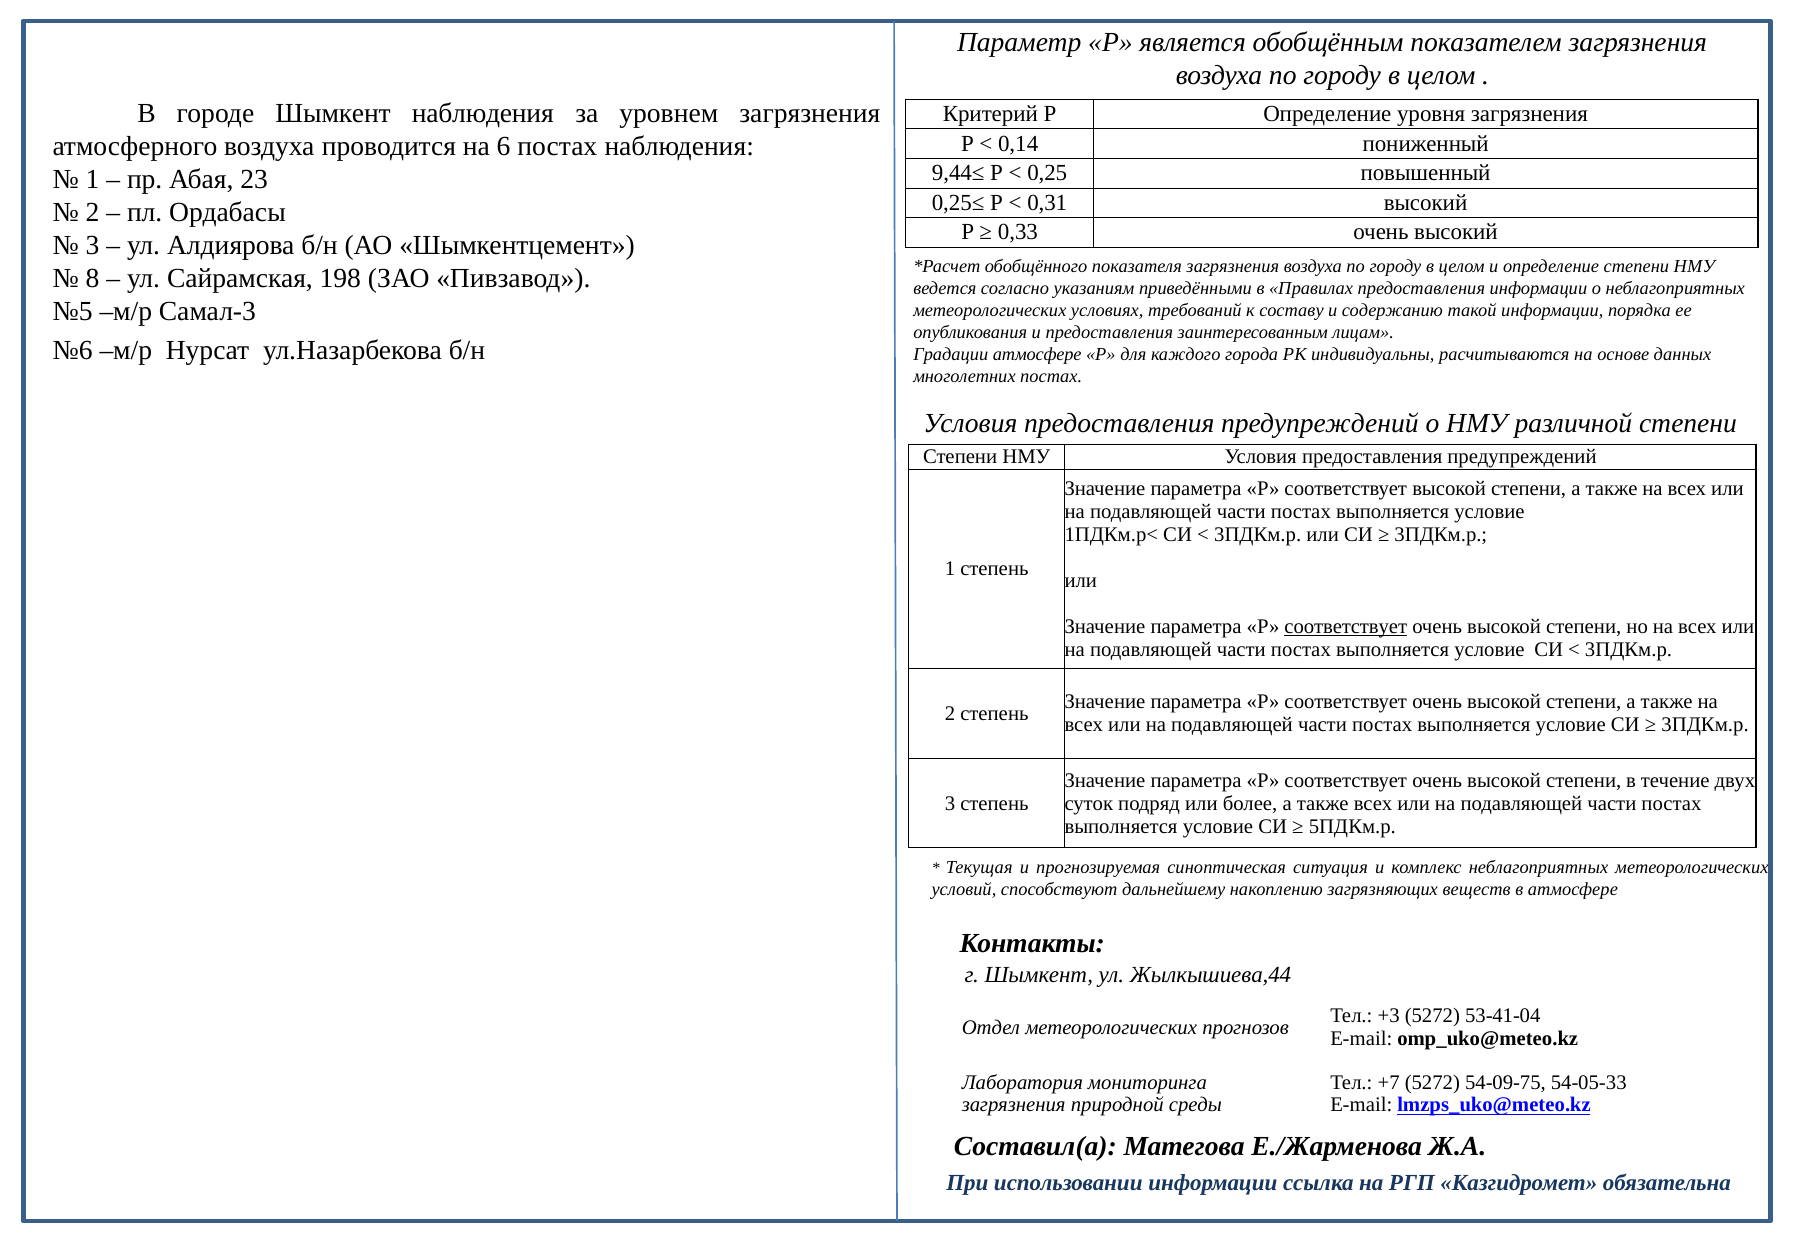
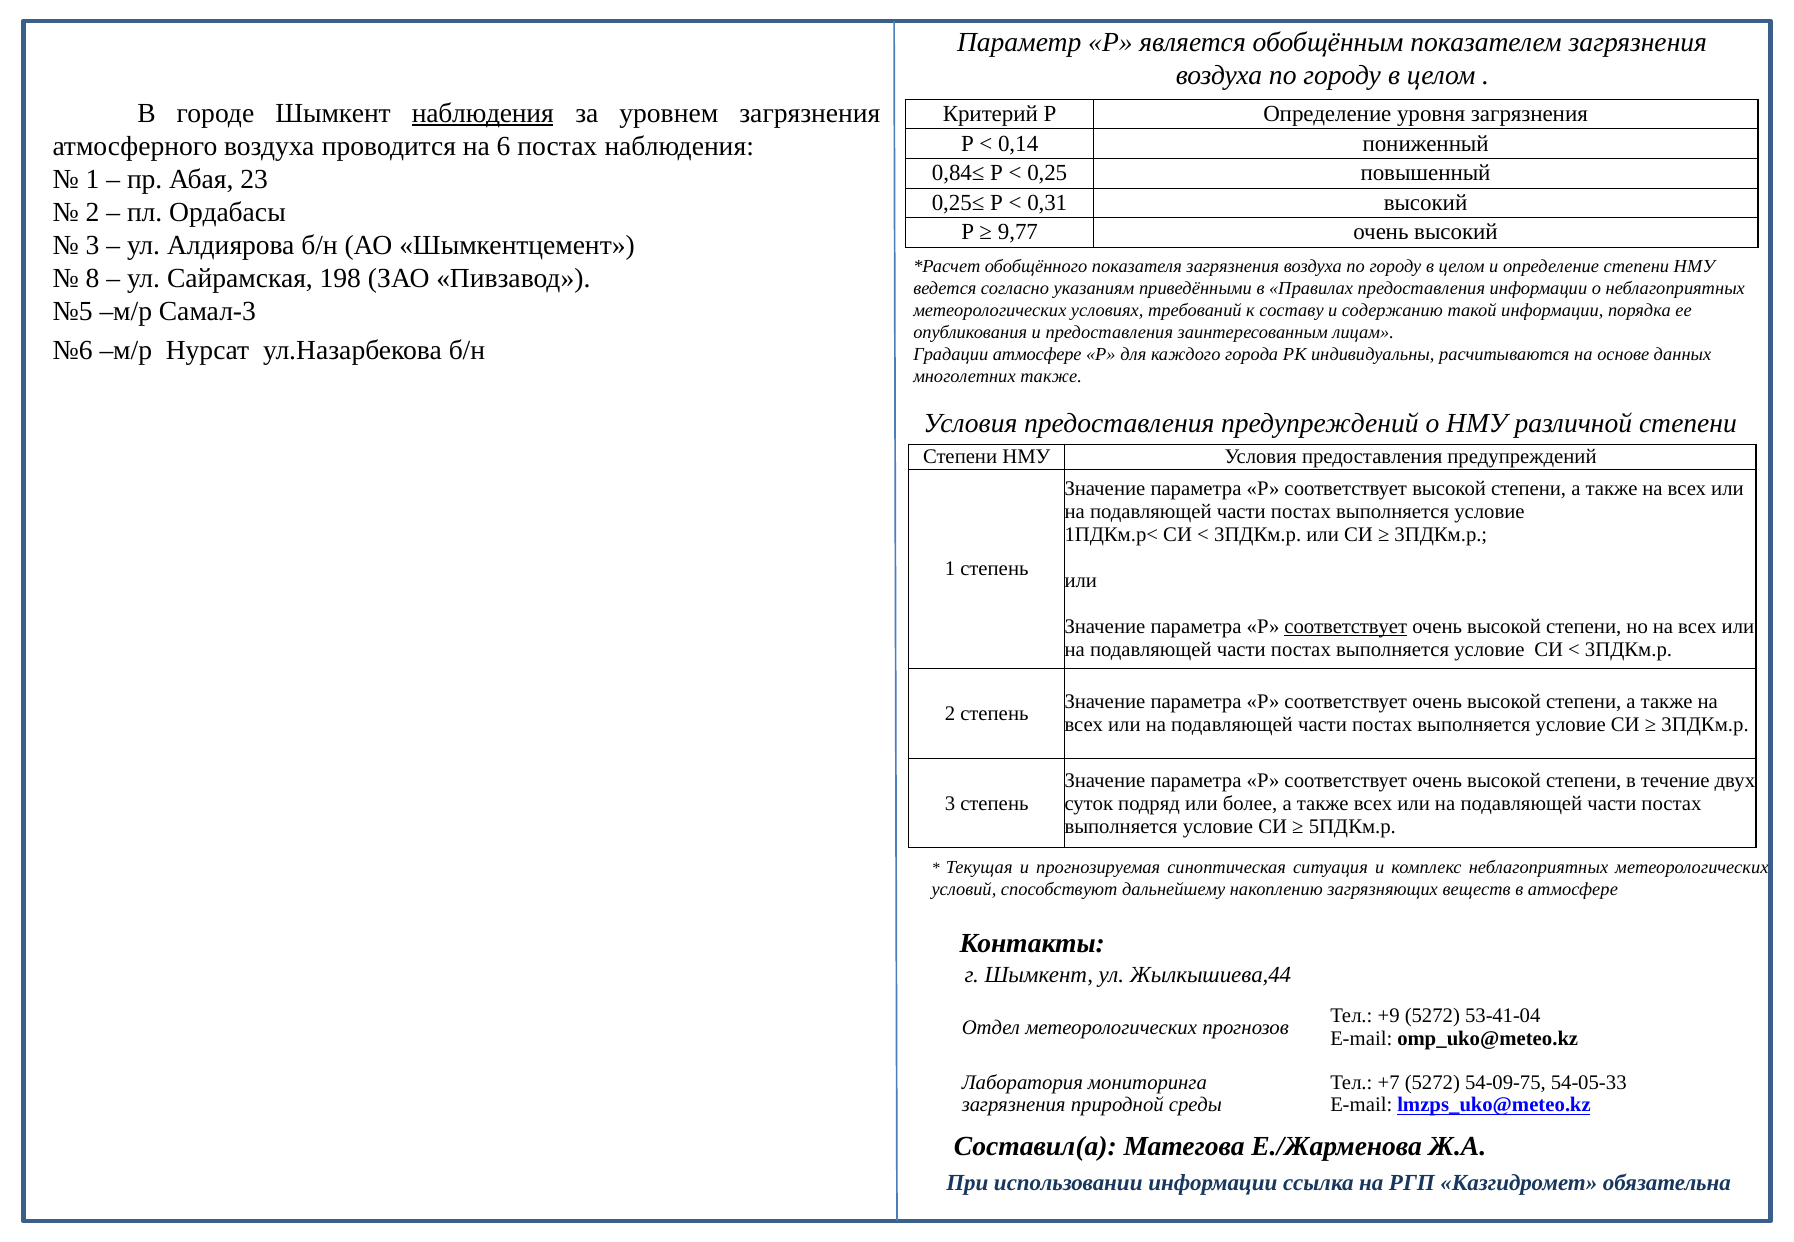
наблюдения underline: none -> present (483, 113)
9,44≤: 9,44≤ -> 0,84≤ (958, 173)
0,33: 0,33 -> 9,77 (1018, 232)
многолетних постах: постах -> также (1051, 377)
+3: +3 -> +9 (1389, 1016)
